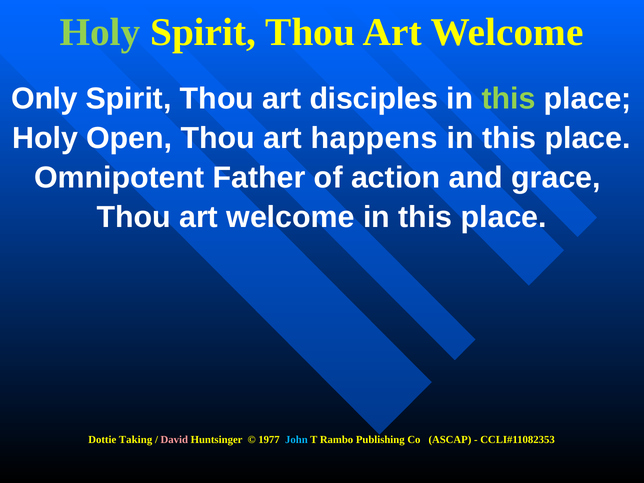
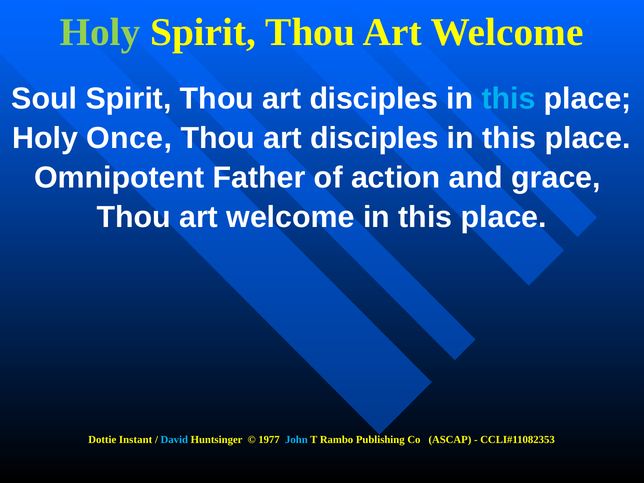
Only: Only -> Soul (44, 99)
this colour: light green -> light blue (509, 99)
Open: Open -> Once (129, 138)
happens: happens -> disciples (375, 138)
Taking: Taking -> Instant (136, 440)
David colour: pink -> light blue (174, 440)
